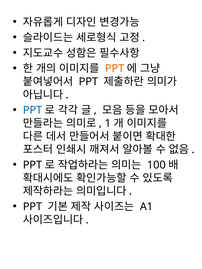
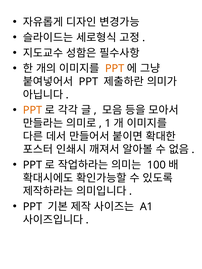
PPT colour: blue -> orange (33, 110)
